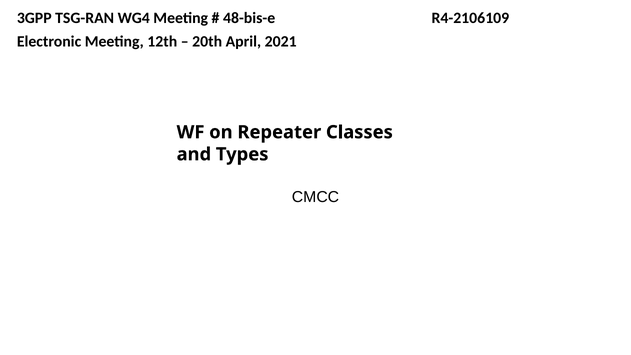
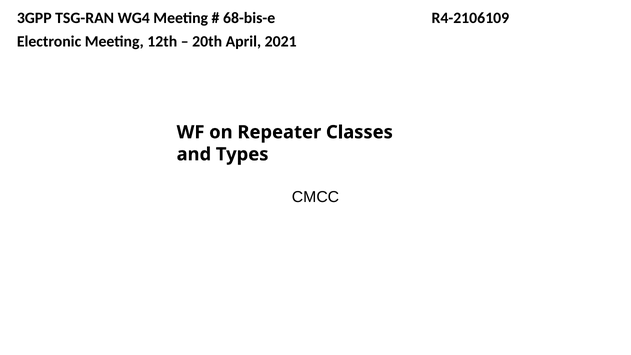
48-bis-e: 48-bis-e -> 68-bis-e (249, 18)
